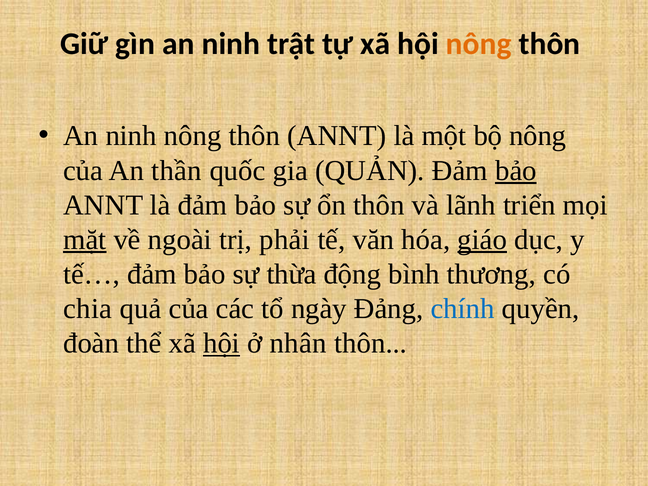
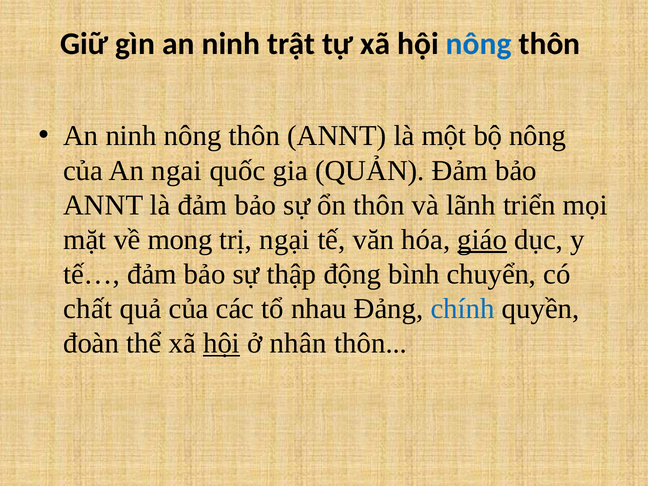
nông colour: orange -> blue (479, 44)
thần: thần -> ngai (177, 171)
bảo underline: present -> none (516, 171)
mặt underline: present -> none (85, 240)
ngoài: ngoài -> mong (180, 240)
phải: phải -> ngại (285, 240)
thừa: thừa -> thập (292, 274)
thương: thương -> chuyển (491, 274)
chia: chia -> chất (88, 309)
ngày: ngày -> nhau (319, 309)
